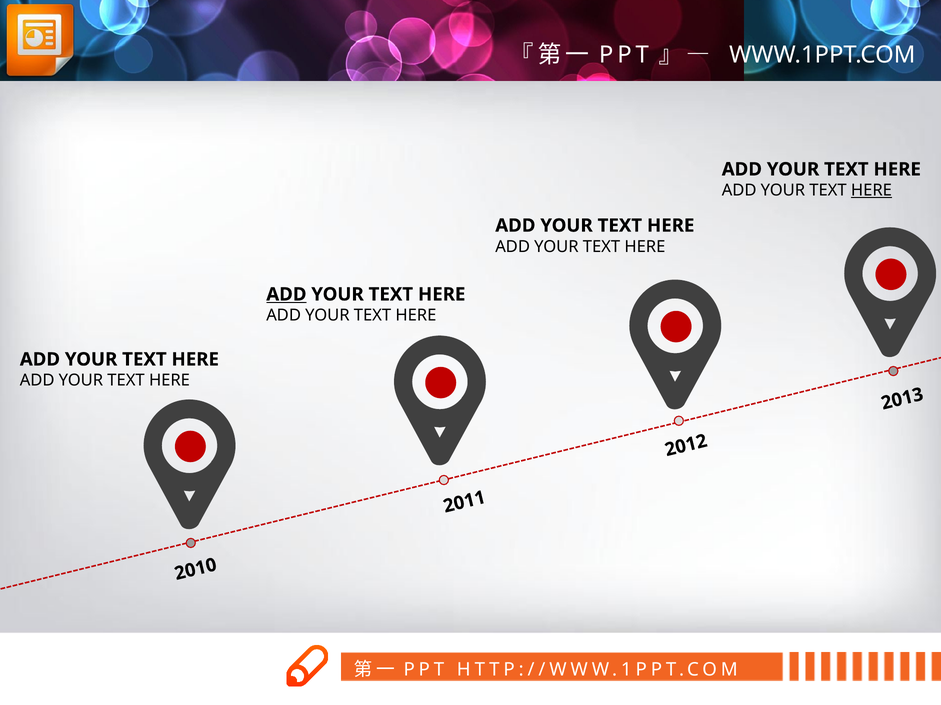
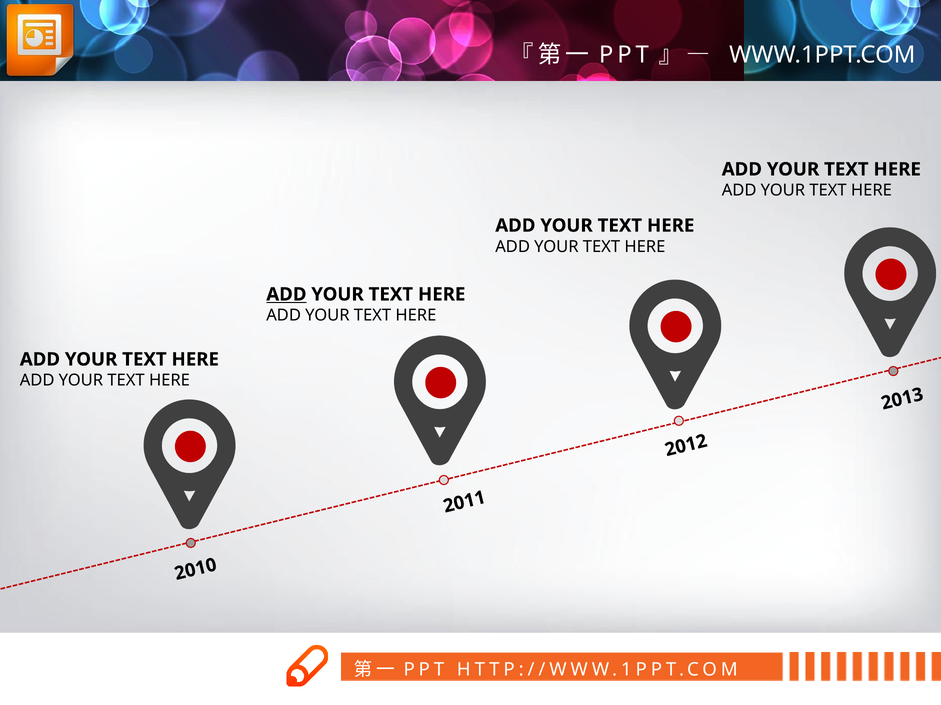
HERE underline: present -> none (871, 190)
